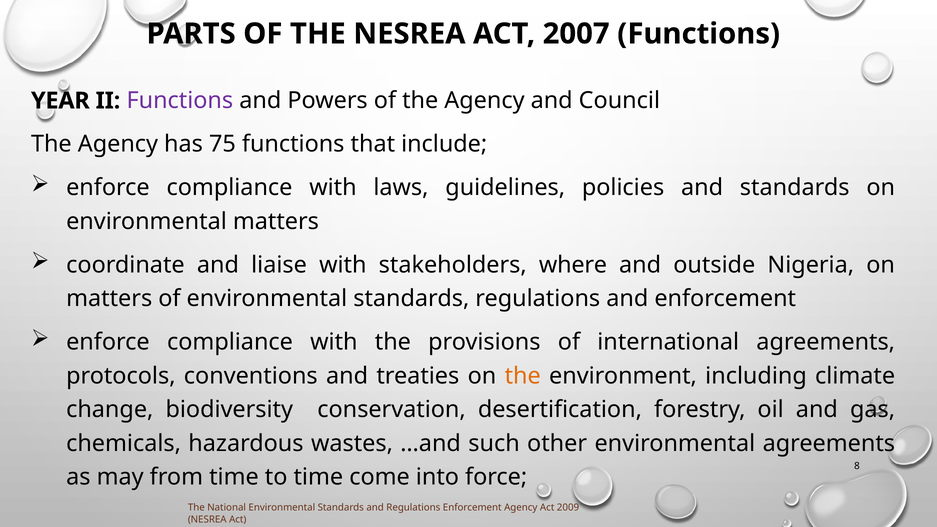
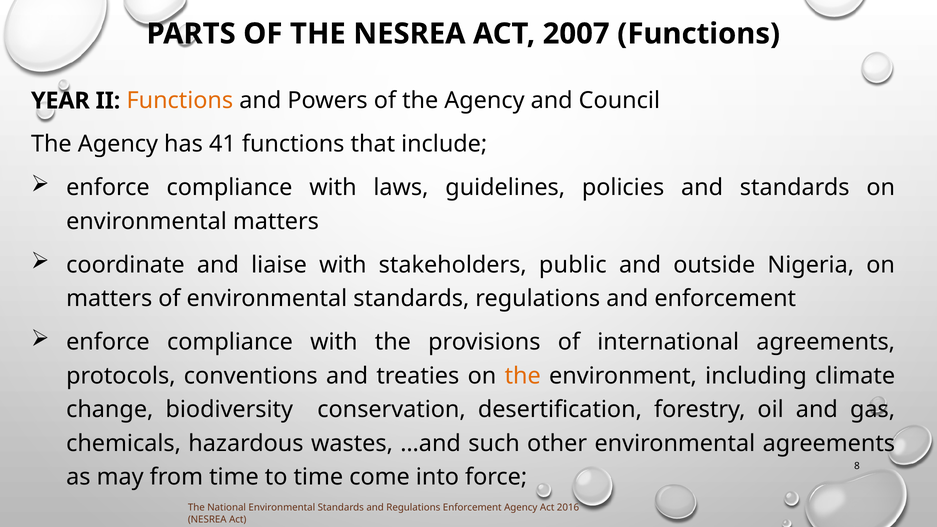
Functions colour: purple -> orange (180, 101)
75: 75 -> 41 (222, 144)
where: where -> public (573, 265)
2009: 2009 -> 2016 (568, 508)
